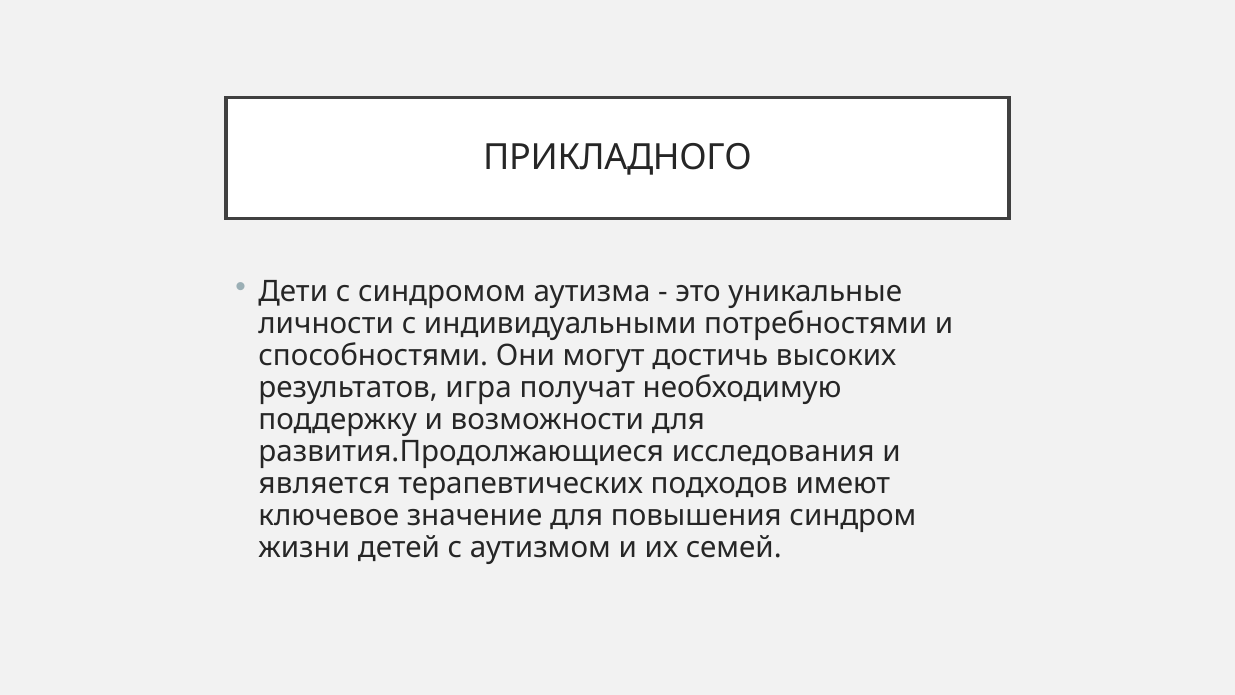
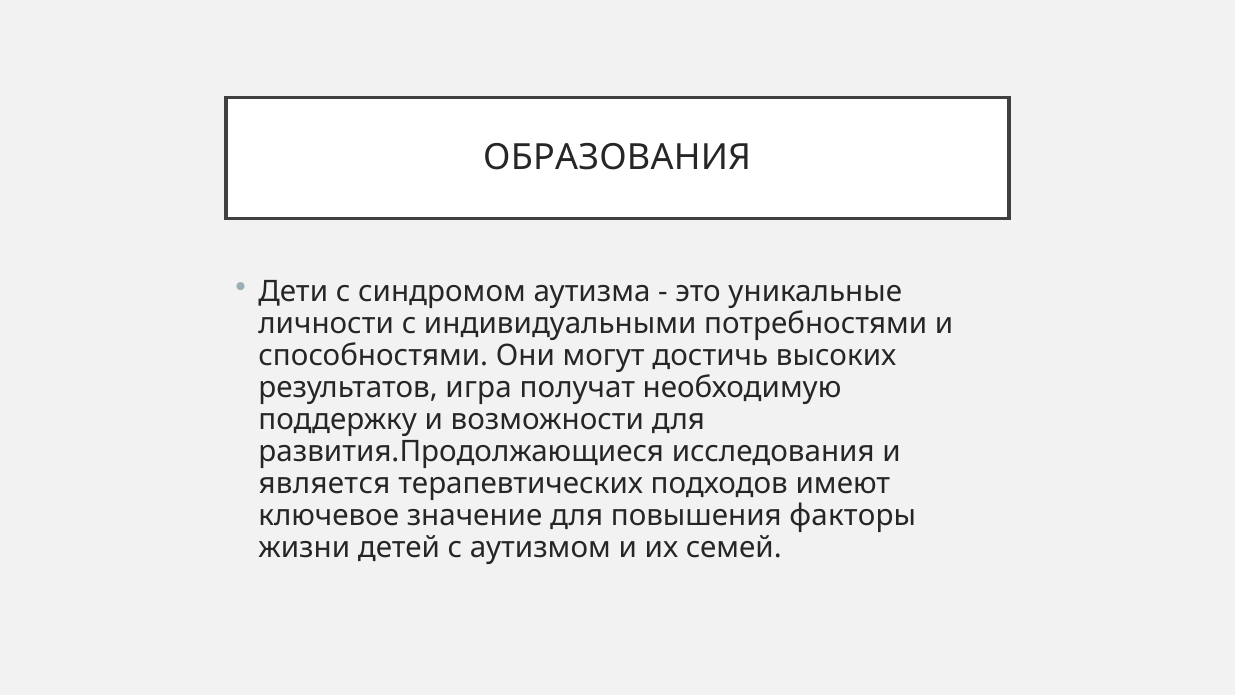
ПРИКЛАДНОГО: ПРИКЛАДНОГО -> ОБРАЗОВАНИЯ (617, 158)
синдром: синдром -> факторы (853, 515)
